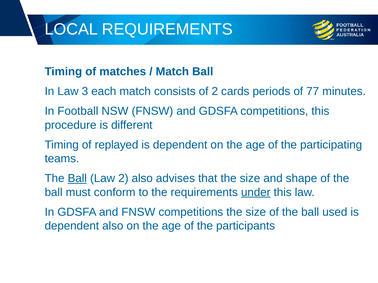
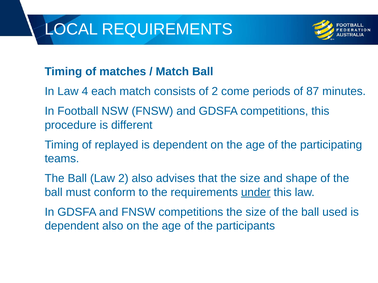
3: 3 -> 4 (85, 92)
cards: cards -> come (235, 92)
77: 77 -> 87 (313, 92)
Ball underline: present -> none (77, 179)
